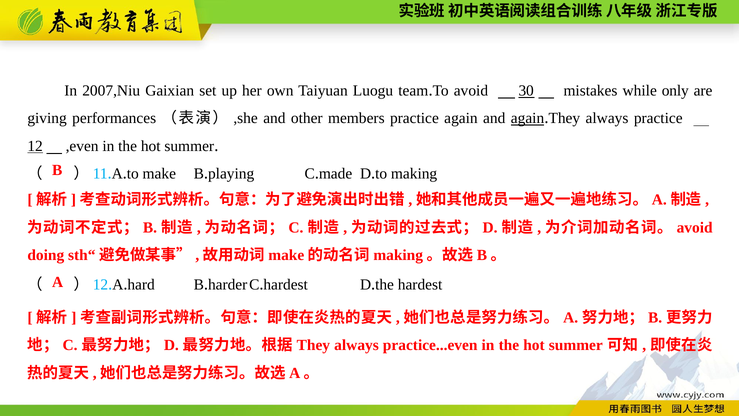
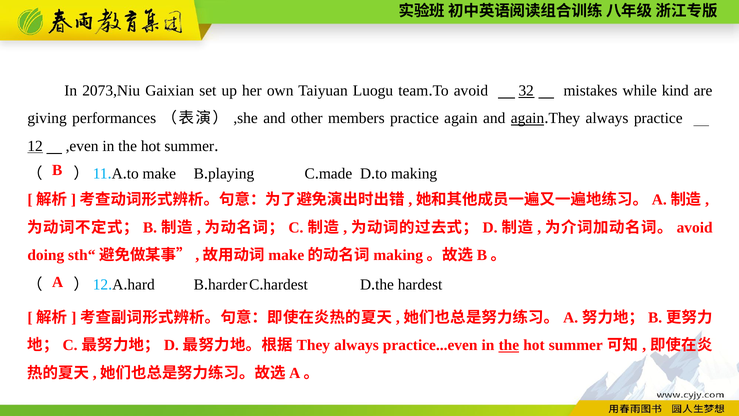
2007,Niu: 2007,Niu -> 2073,Niu (111, 91)
30: 30 -> 32 (526, 91)
only: only -> kind (675, 91)
the underline: none -> present (509, 345)
